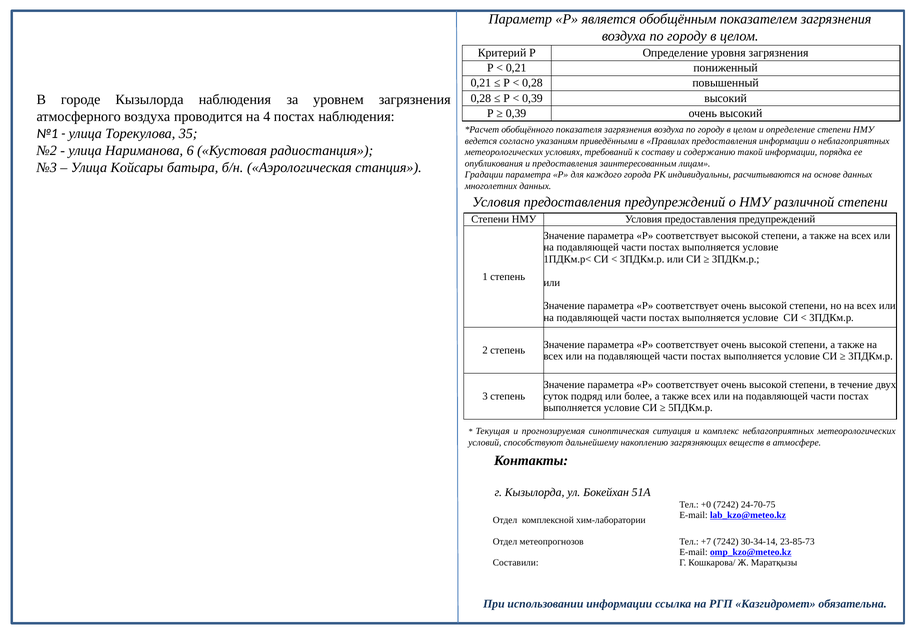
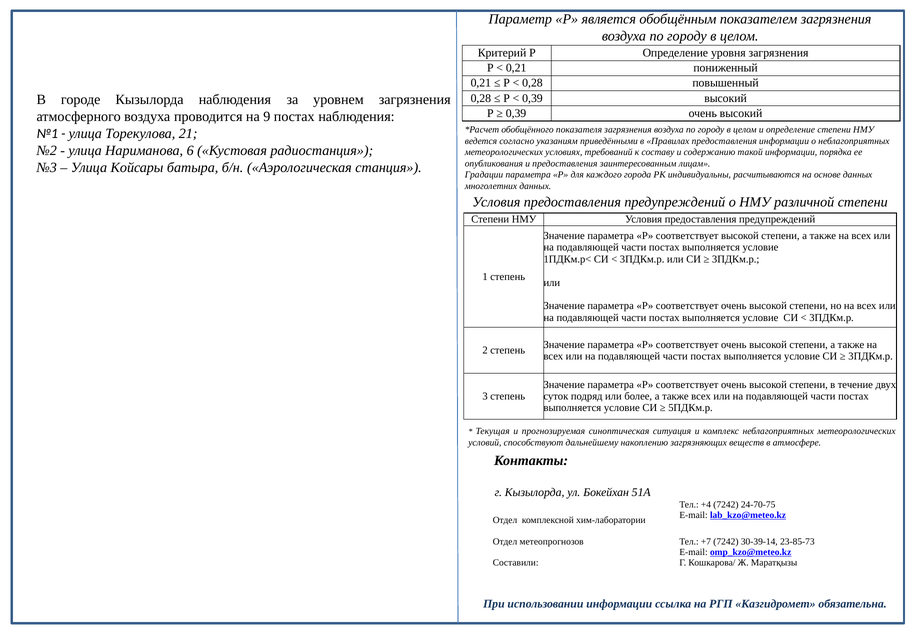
4: 4 -> 9 (267, 117)
35: 35 -> 21 (188, 134)
+0: +0 -> +4 (706, 505)
30-34-14: 30-34-14 -> 30-39-14 (759, 542)
